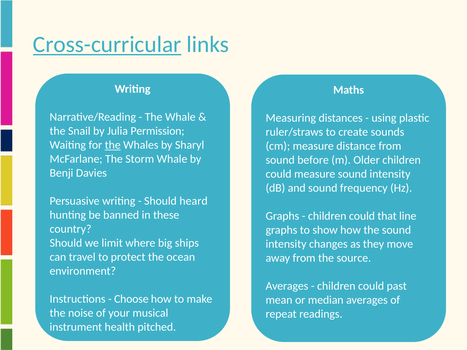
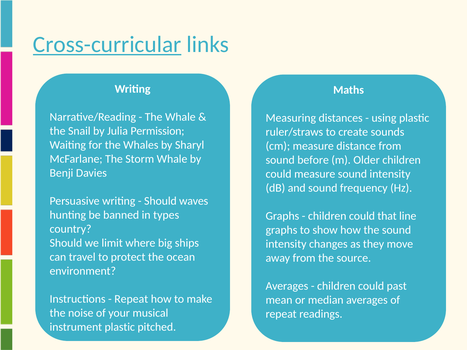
the underline: present -> none (113, 145)
heard: heard -> waves (194, 201)
these: these -> types (166, 215)
Choose: Choose -> Repeat (131, 299)
instrument health: health -> plastic (120, 327)
